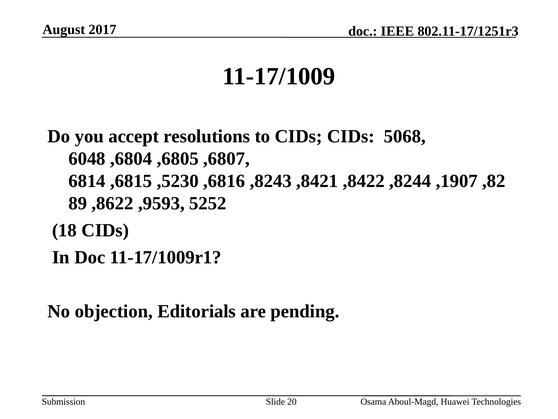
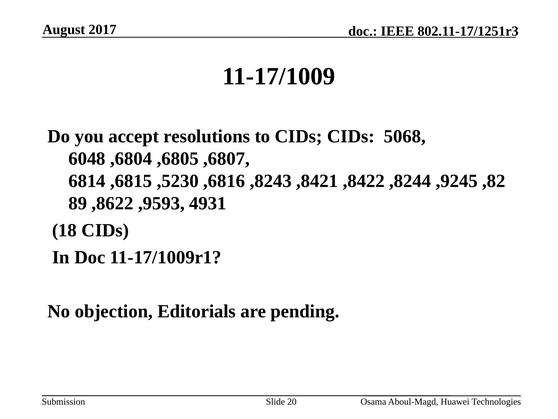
,1907: ,1907 -> ,9245 (457, 181)
5252: 5252 -> 4931 (208, 203)
